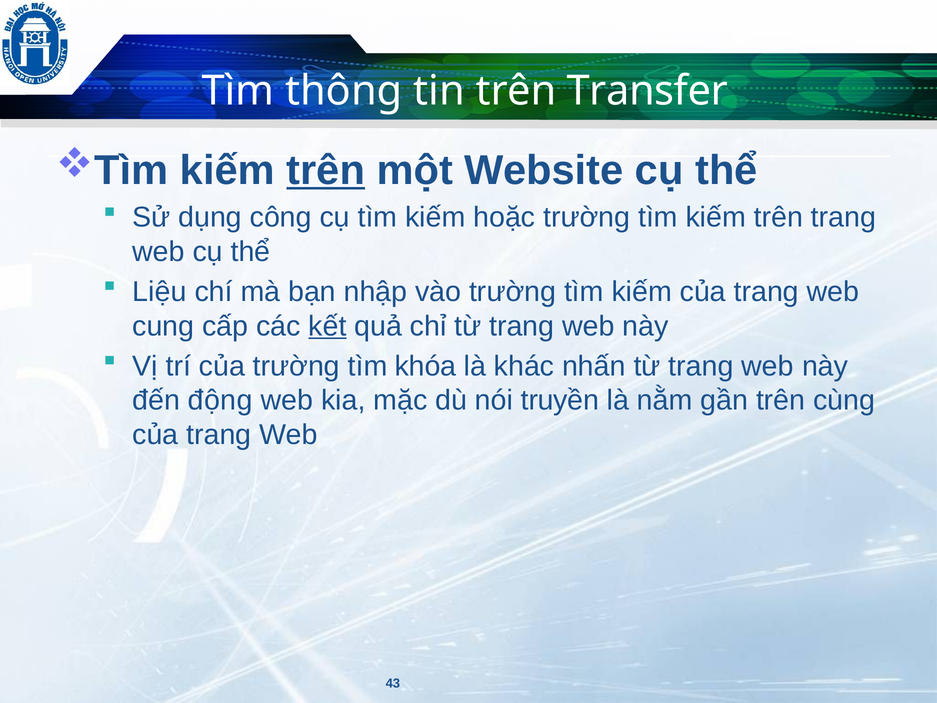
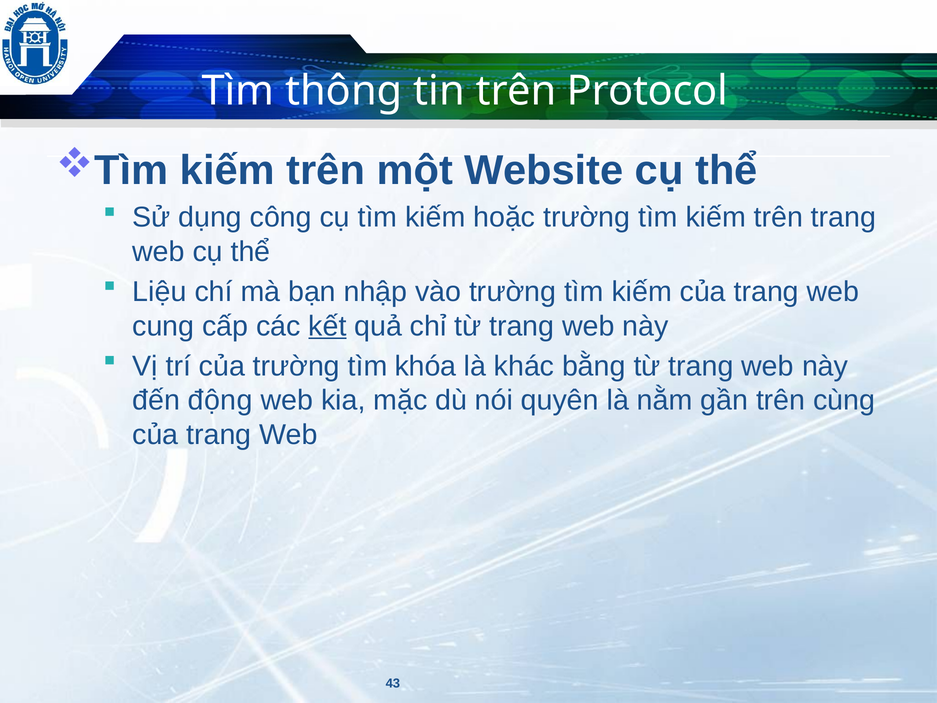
Transfer: Transfer -> Protocol (647, 91)
trên underline: present -> none (326, 170)
nhấn: nhấn -> bằng (594, 366)
truyền: truyền -> quyên (560, 400)
